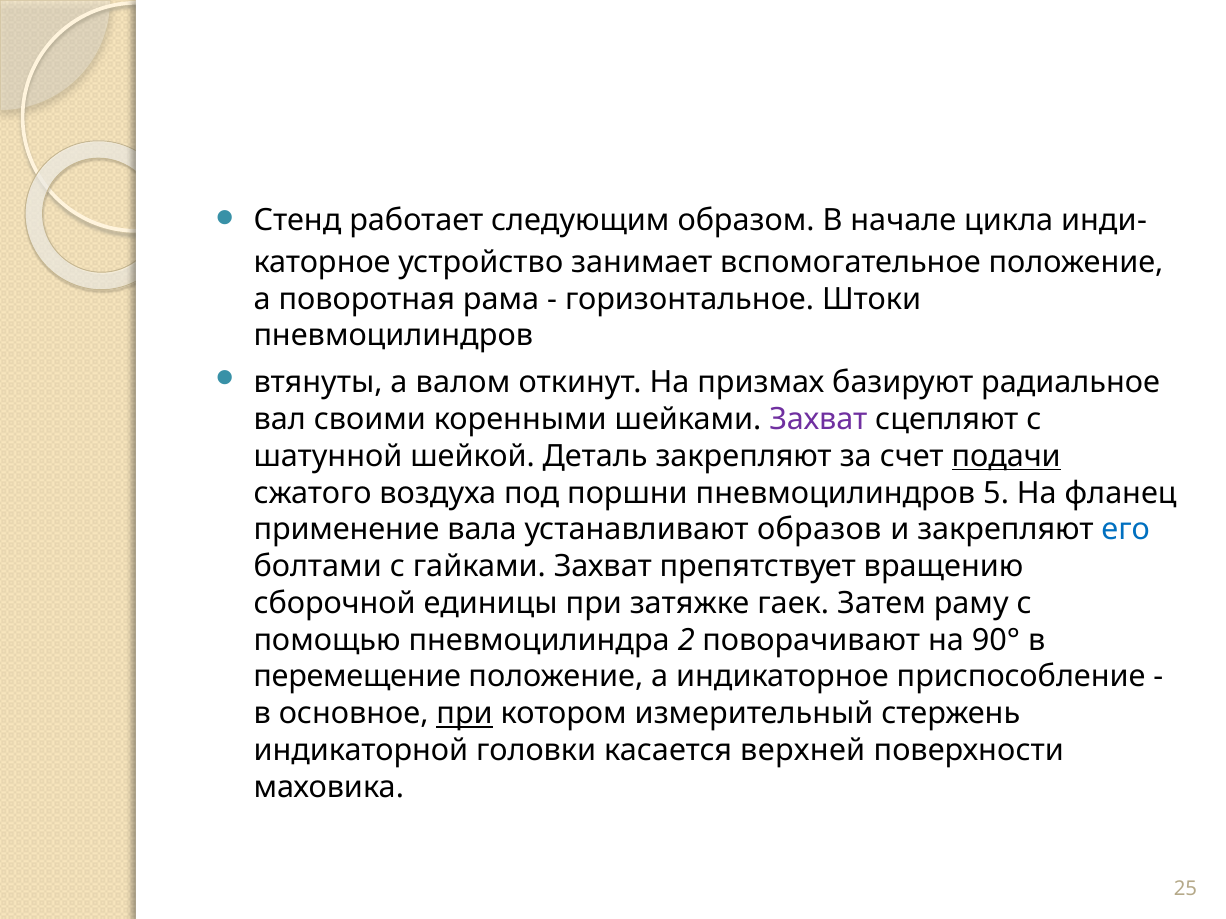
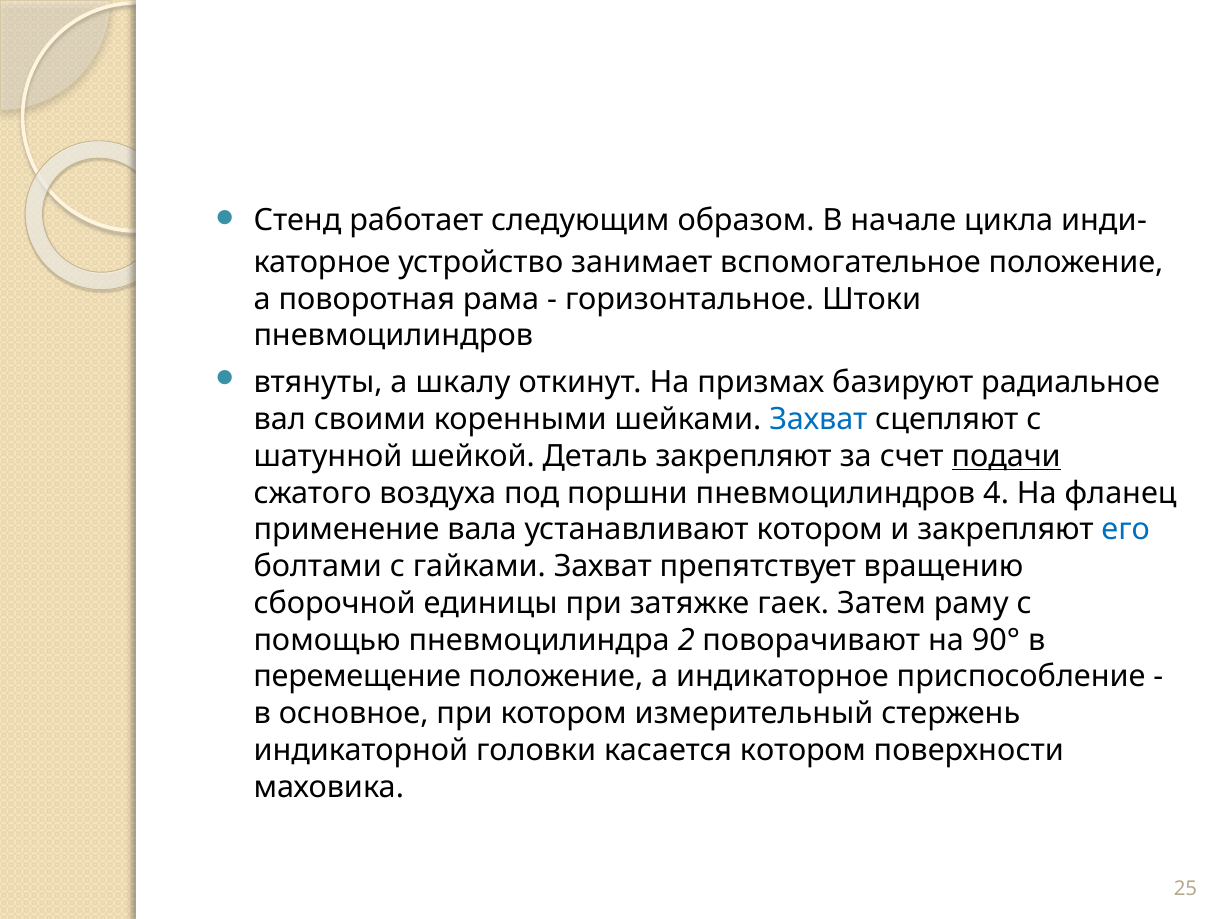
валом: валом -> шкалу (463, 383)
Захват colour: purple -> blue (818, 420)
5: 5 -> 4 (996, 493)
устанавливают образов: образов -> котором (820, 530)
при underline: present -> none (465, 714)
касается верхней: верхней -> котором (803, 751)
